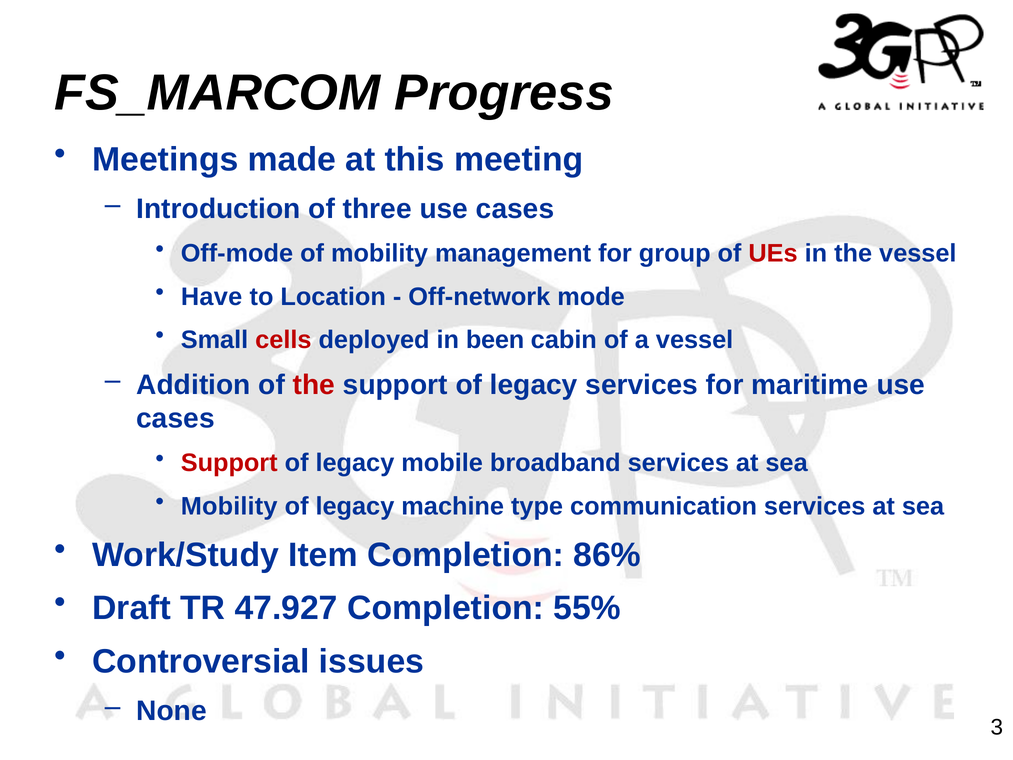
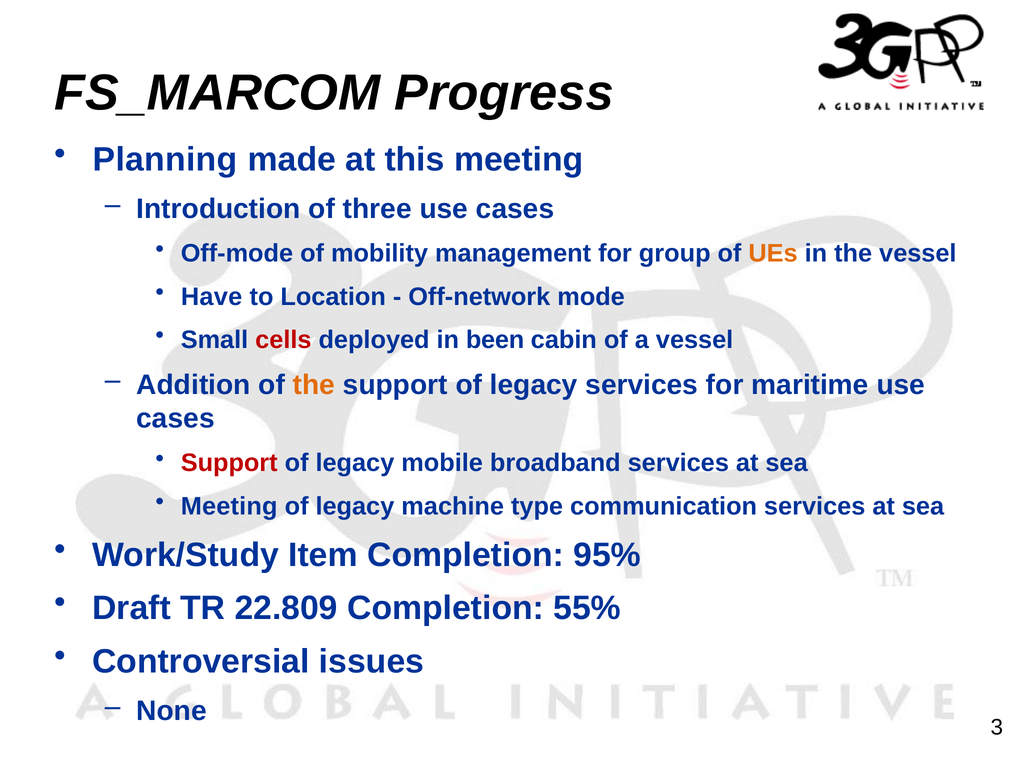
Meetings: Meetings -> Planning (165, 160)
UEs colour: red -> orange (773, 254)
the colour: red -> orange (314, 385)
Mobility: Mobility -> Meeting (229, 506)
86%: 86% -> 95% (607, 555)
47.927: 47.927 -> 22.809 (286, 608)
